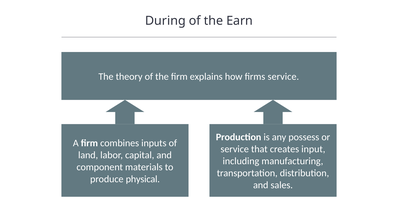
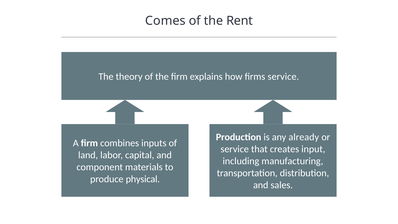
During: During -> Comes (165, 21)
Earn: Earn -> Rent (240, 21)
possess: possess -> already (304, 137)
